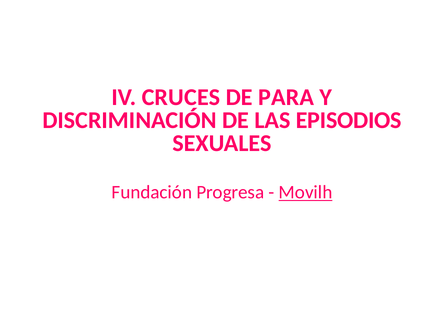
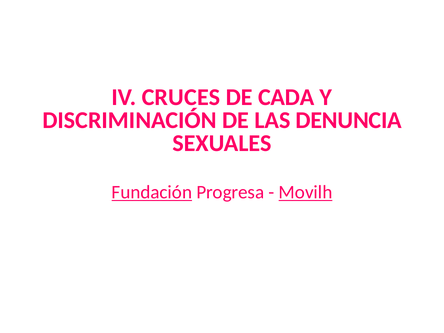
PARA: PARA -> CADA (286, 97)
EPISODIOS: EPISODIOS -> DENUNCIA (349, 120)
Fundación underline: none -> present (152, 192)
